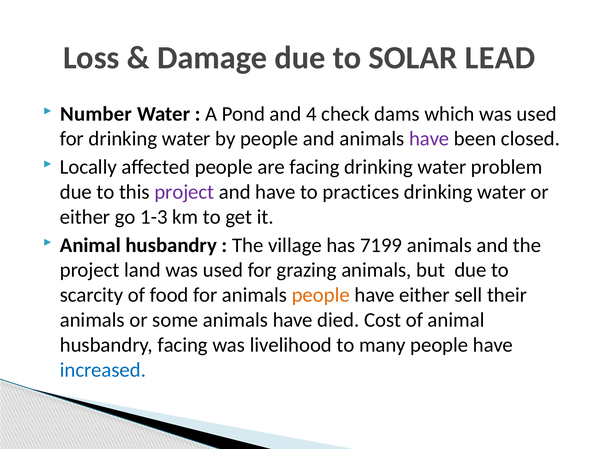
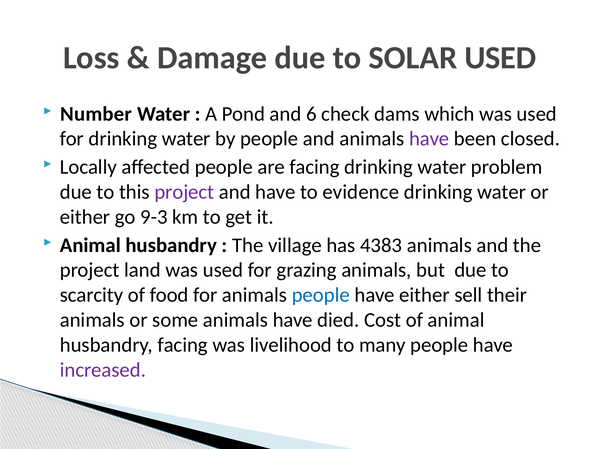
SOLAR LEAD: LEAD -> USED (500, 58)
4: 4 -> 6 (311, 114)
practices: practices -> evidence (361, 192)
1-3: 1-3 -> 9-3 (154, 217)
7199: 7199 -> 4383 (381, 245)
people colour: orange -> blue (321, 295)
increased colour: blue -> purple (103, 370)
